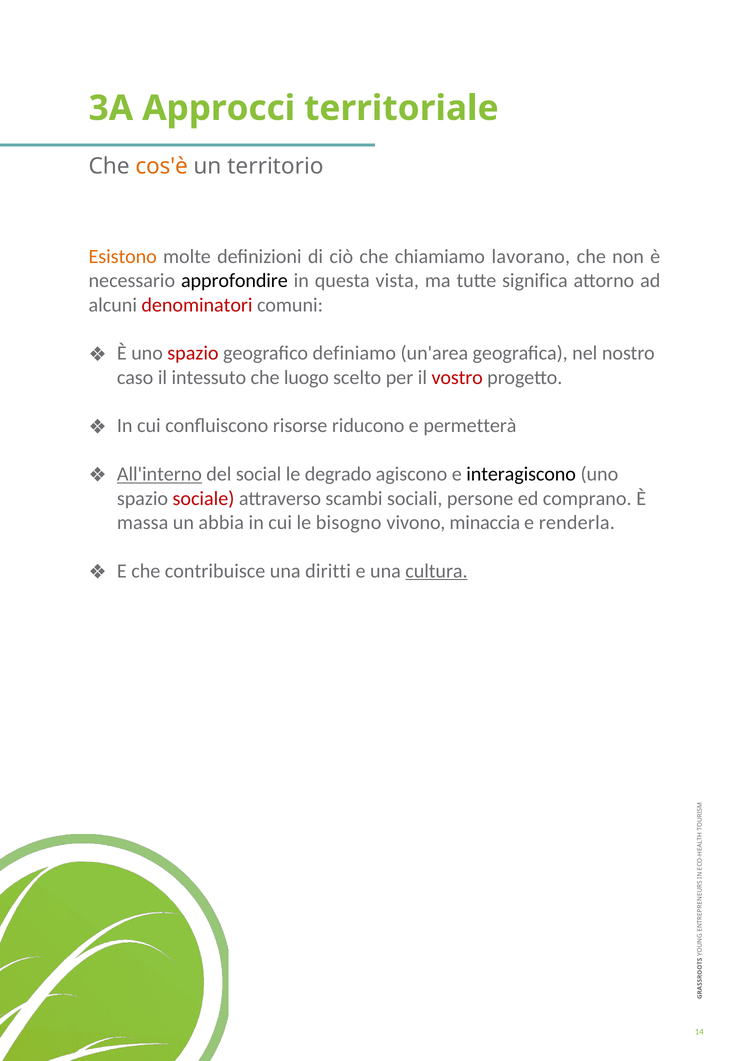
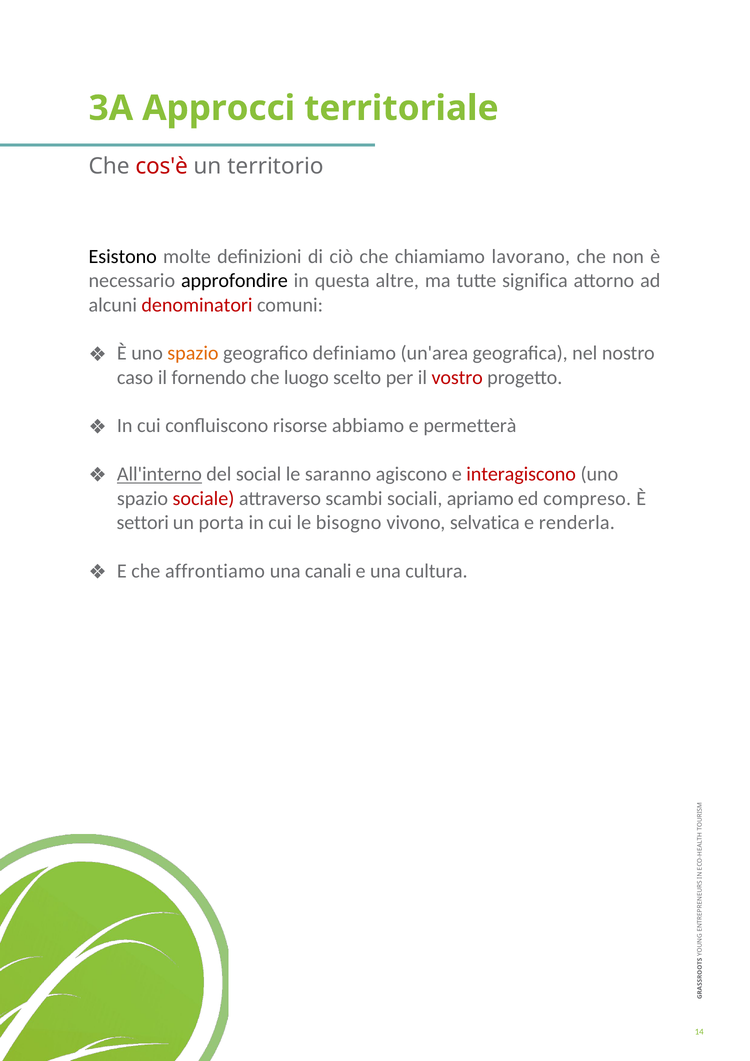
cos'è colour: orange -> red (162, 166)
Esistono colour: orange -> black (123, 256)
vista: vista -> altre (397, 281)
spazio colour: red -> orange (193, 353)
intessuto: intessuto -> fornendo (209, 377)
riducono: riducono -> abbiamo (368, 426)
degrado: degrado -> saranno (338, 474)
interagiscono colour: black -> red (521, 474)
persone: persone -> apriamo (480, 498)
comprano: comprano -> compreso (587, 498)
massa: massa -> settori (143, 522)
abbia: abbia -> porta (221, 522)
minaccia: minaccia -> selvatica (485, 522)
contribuisce: contribuisce -> affrontiamo (215, 571)
diritti: diritti -> canali (328, 571)
cultura underline: present -> none (436, 571)
